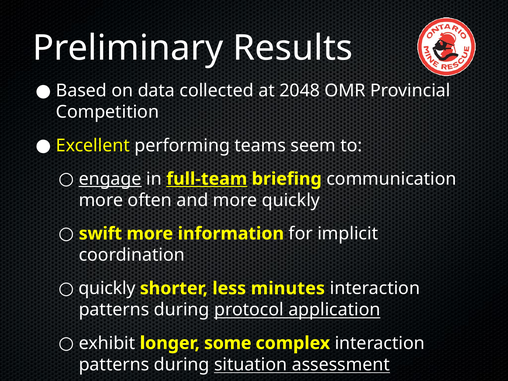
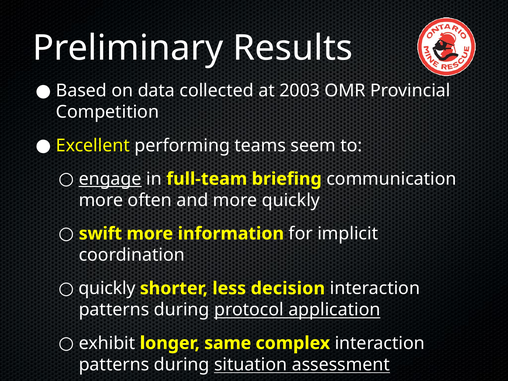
2048: 2048 -> 2003 (300, 91)
full-team underline: present -> none (207, 179)
minutes: minutes -> decision (288, 288)
some: some -> same (228, 343)
